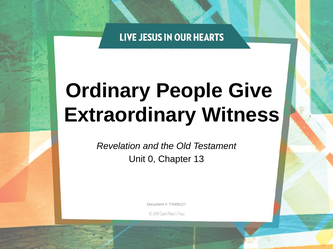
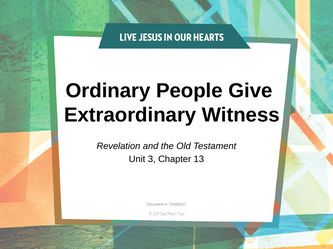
0: 0 -> 3 (152, 160)
